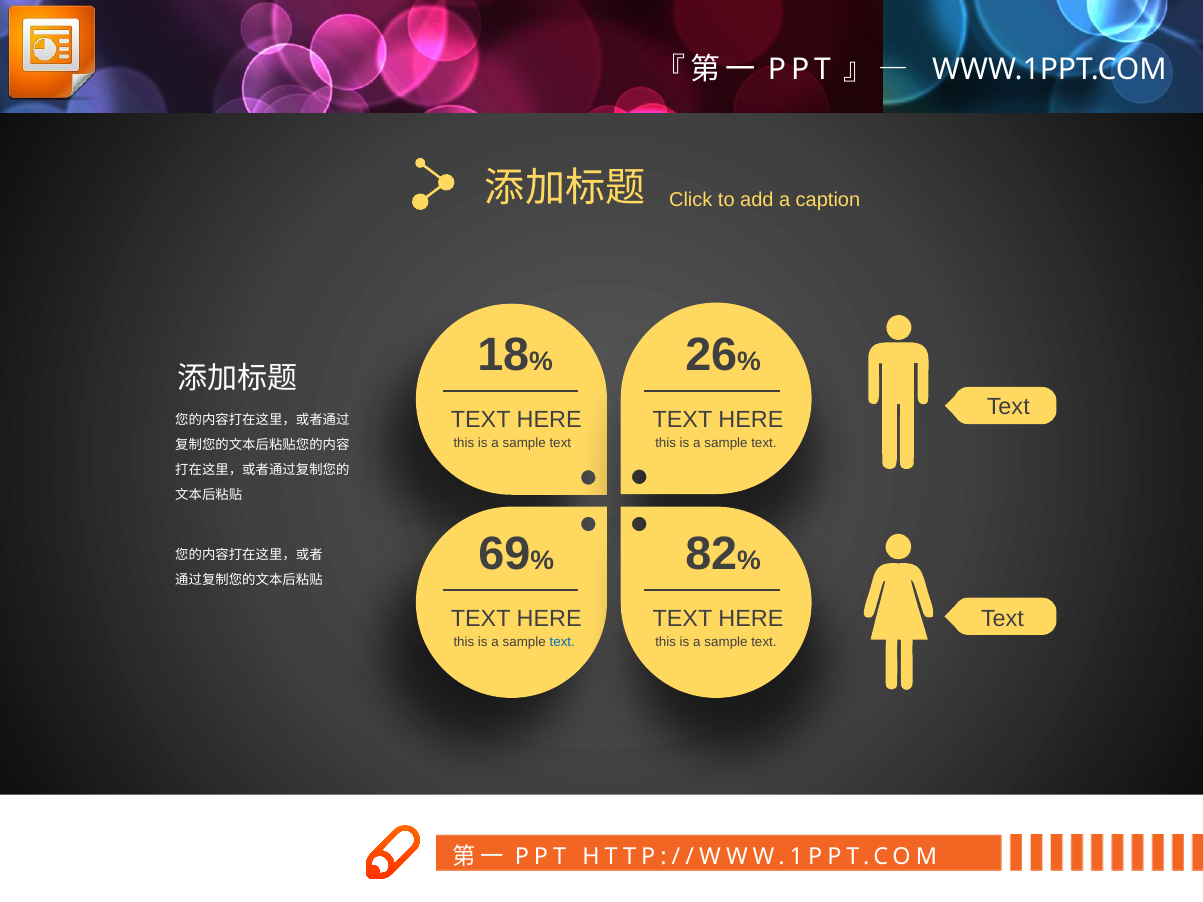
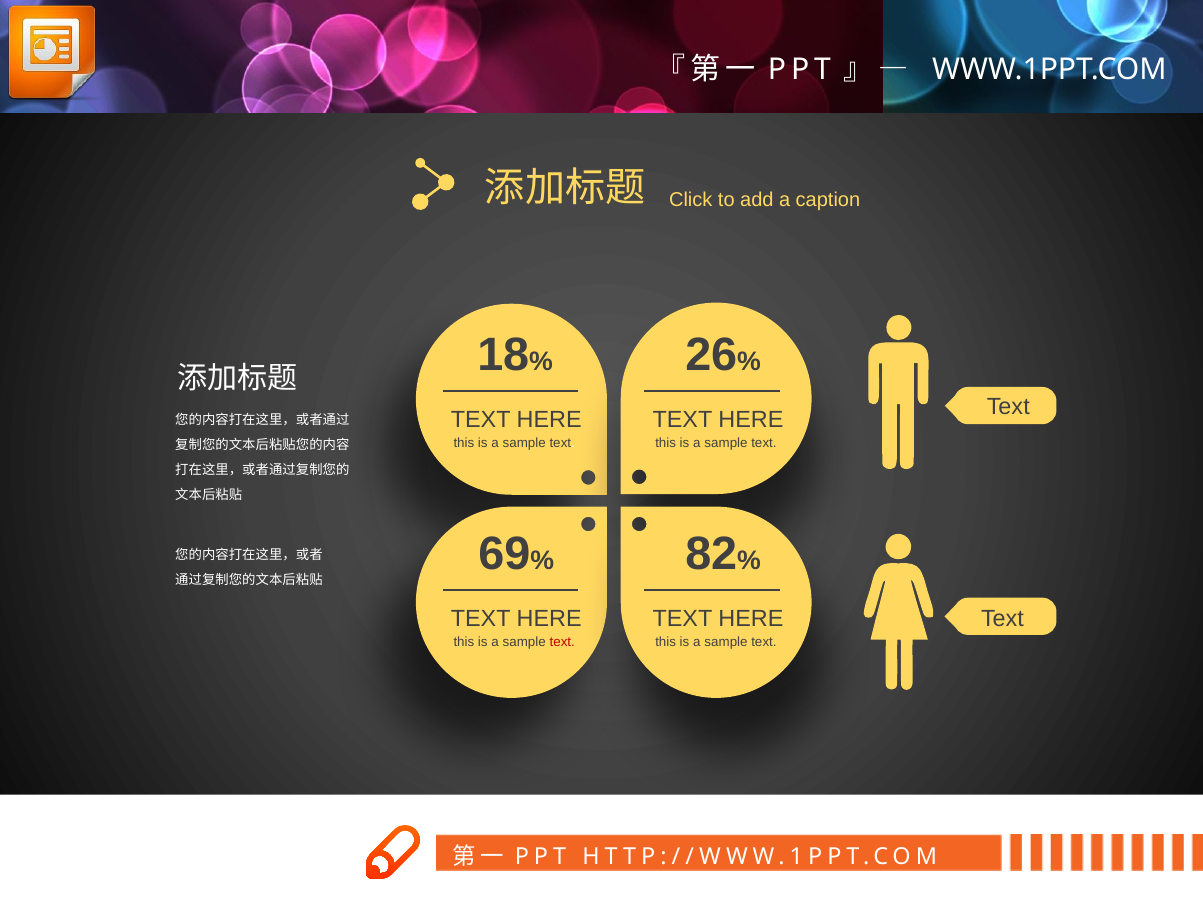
text colour: blue -> red (562, 642)
